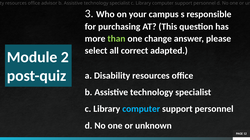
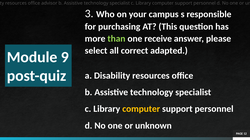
change: change -> receive (158, 39)
2: 2 -> 9 (65, 57)
computer colour: light blue -> yellow (141, 109)
